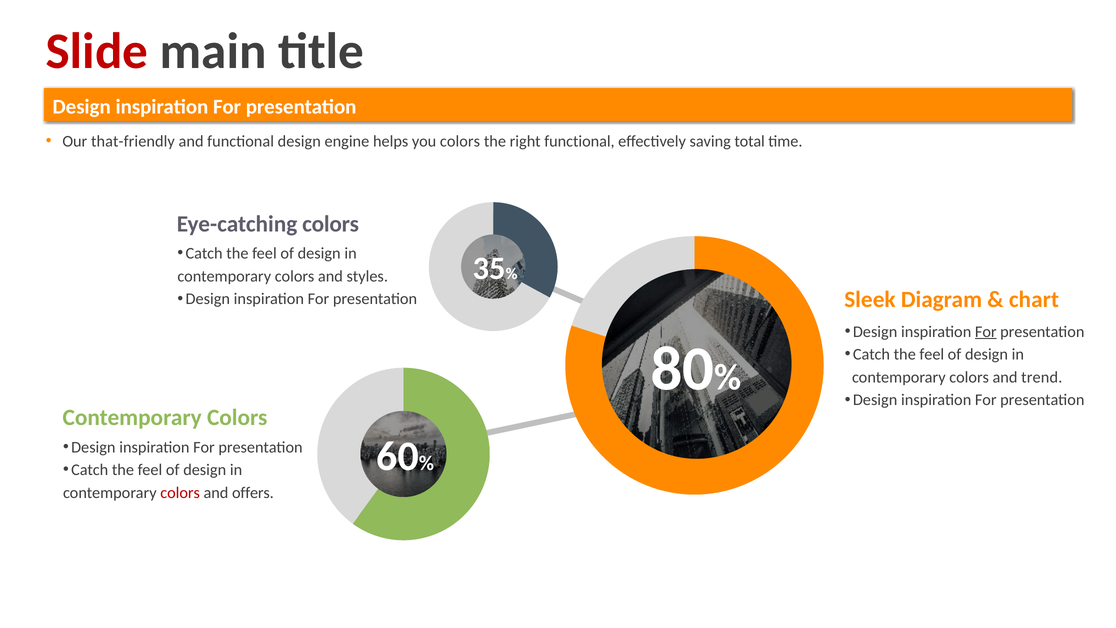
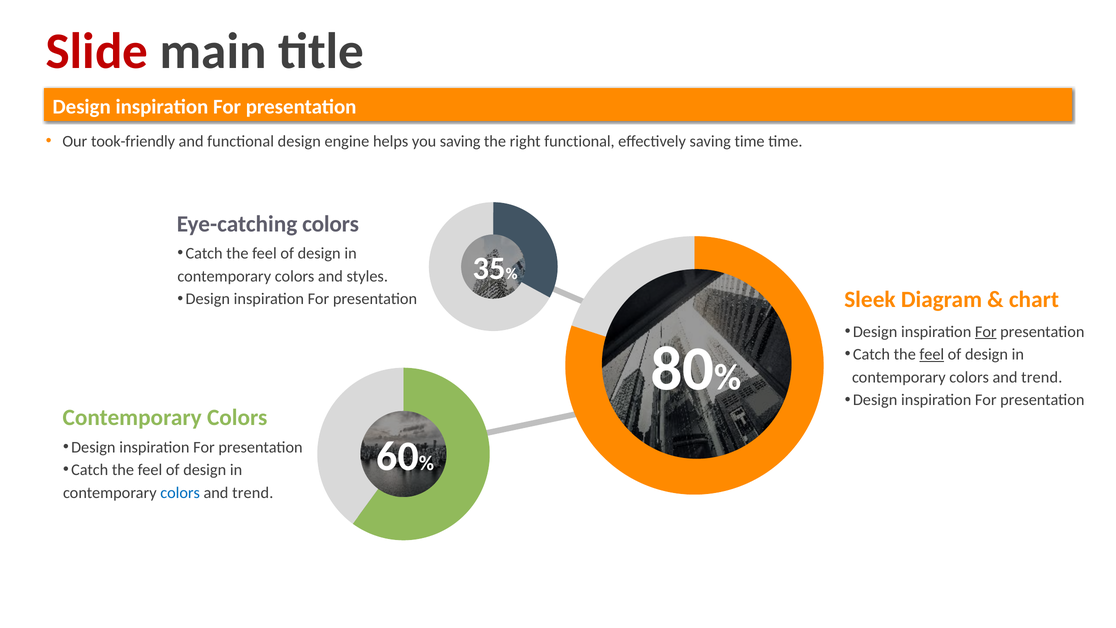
that-friendly: that-friendly -> took-friendly (133, 141)
you colors: colors -> saving (460, 141)
saving total: total -> time (750, 141)
feel underline: none -> present (932, 354)
colors colour: red -> blue (180, 493)
offers: offers -> trend (253, 493)
